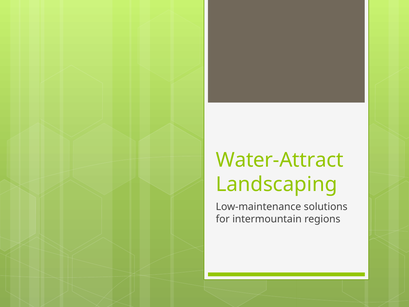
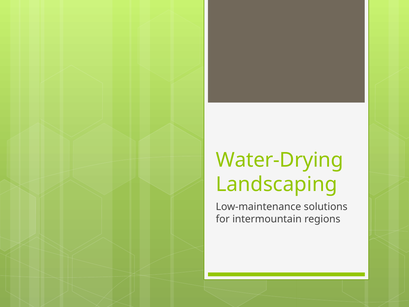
Water-Attract: Water-Attract -> Water-Drying (280, 160)
